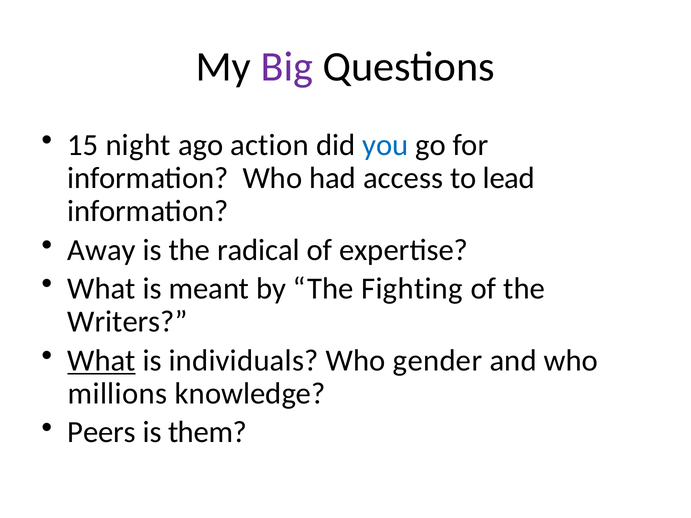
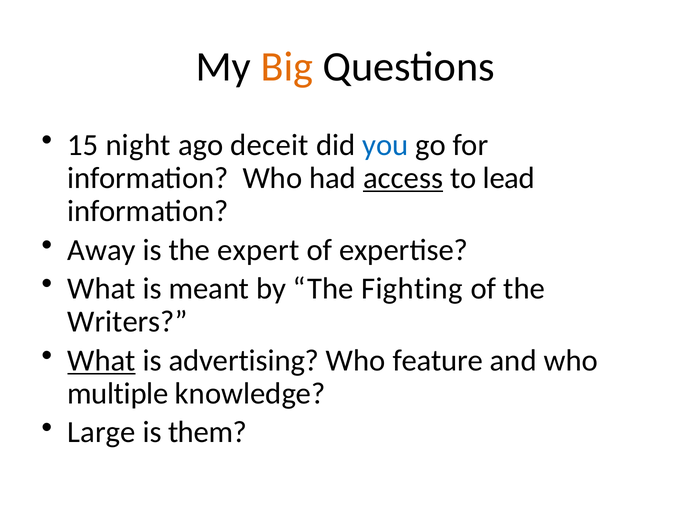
Big colour: purple -> orange (287, 67)
action: action -> deceit (270, 145)
access underline: none -> present (403, 178)
radical: radical -> expert (258, 250)
individuals: individuals -> advertising (244, 361)
gender: gender -> feature (438, 361)
millions: millions -> multiple (118, 394)
Peers: Peers -> Large (101, 433)
